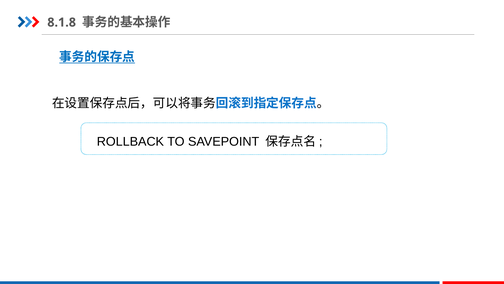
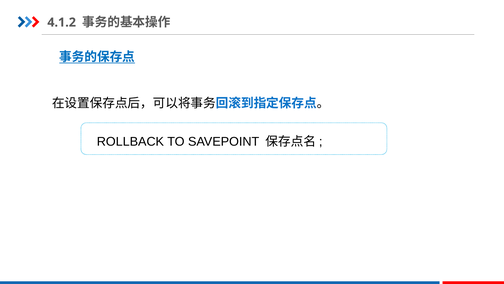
8.1.8: 8.1.8 -> 4.1.2 (62, 22)
